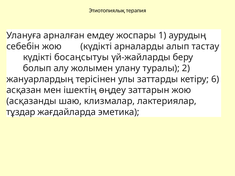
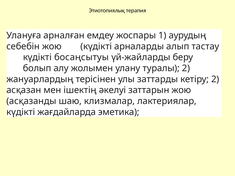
кетiру 6: 6 -> 2 (215, 79)
өңдеу: өңдеу -> әкелуі (112, 90)
тұздар: тұздар -> күдікті (21, 112)
